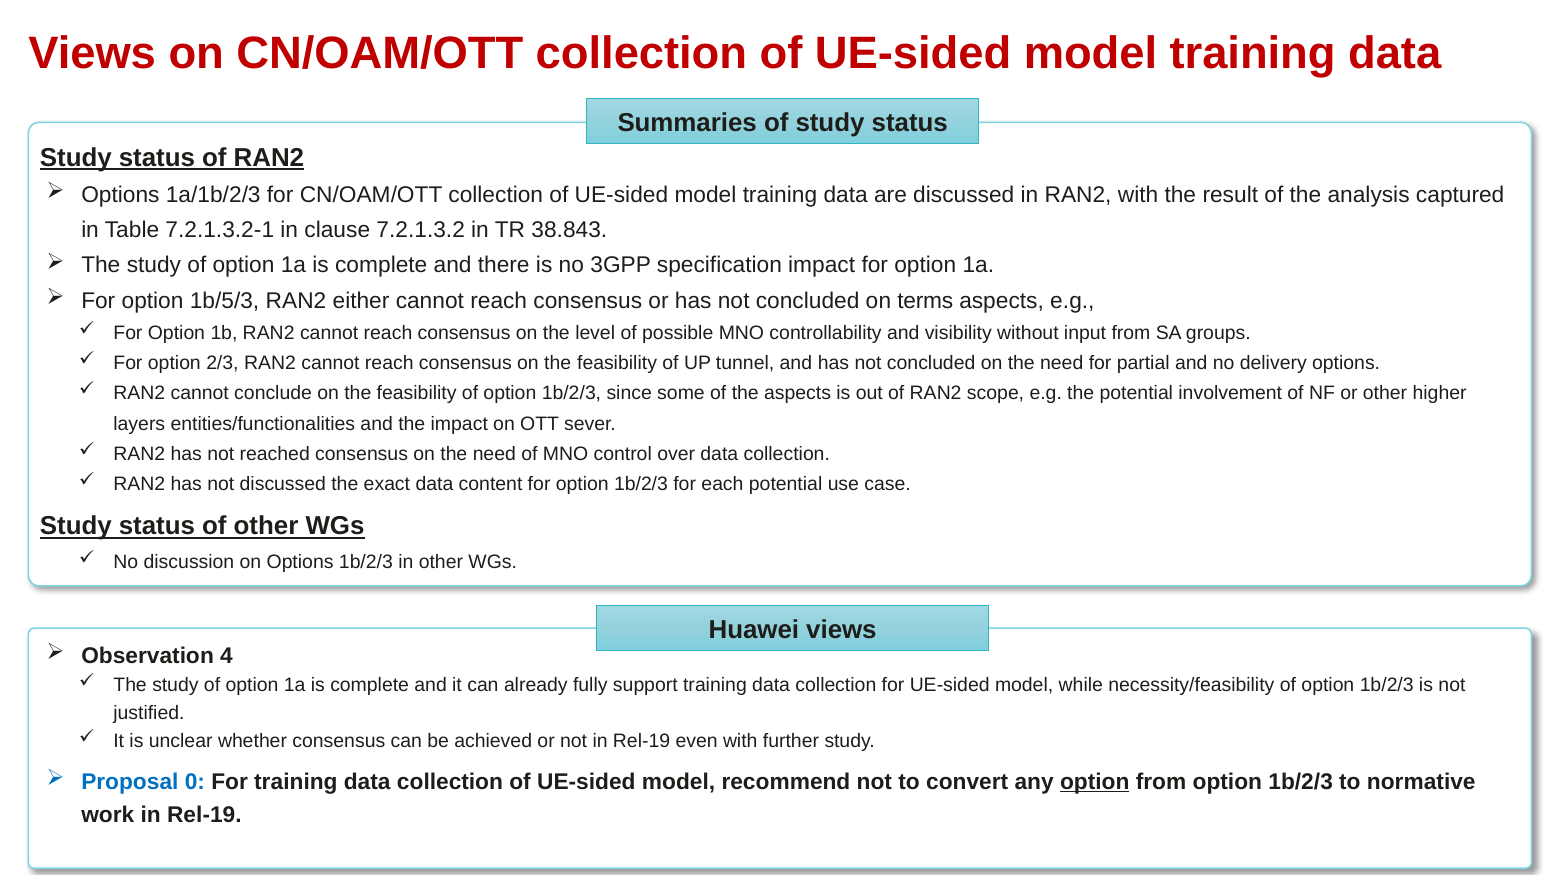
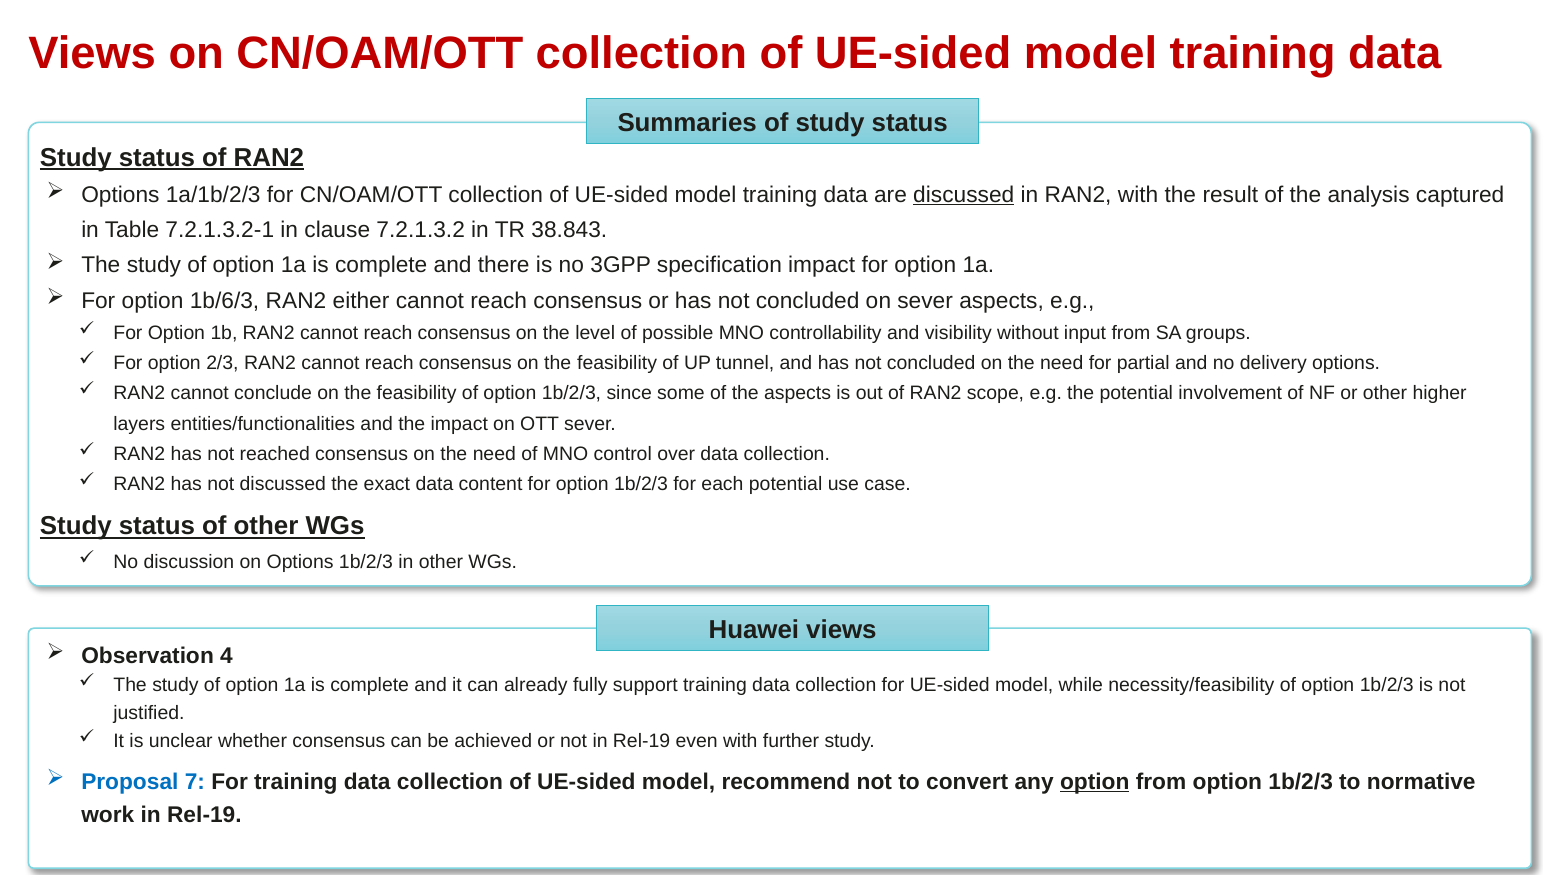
discussed underline: none -> present (964, 195)
1b/5/3: 1b/5/3 -> 1b/6/3 (225, 301)
on terms: terms -> sever (925, 301)
0: 0 -> 7 (195, 782)
